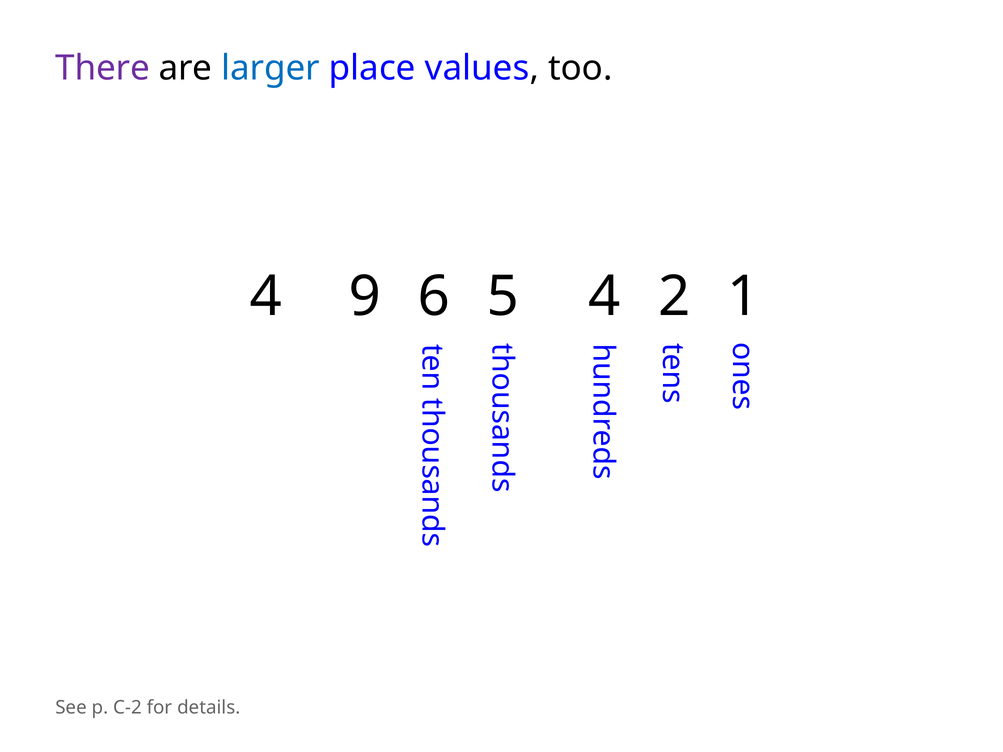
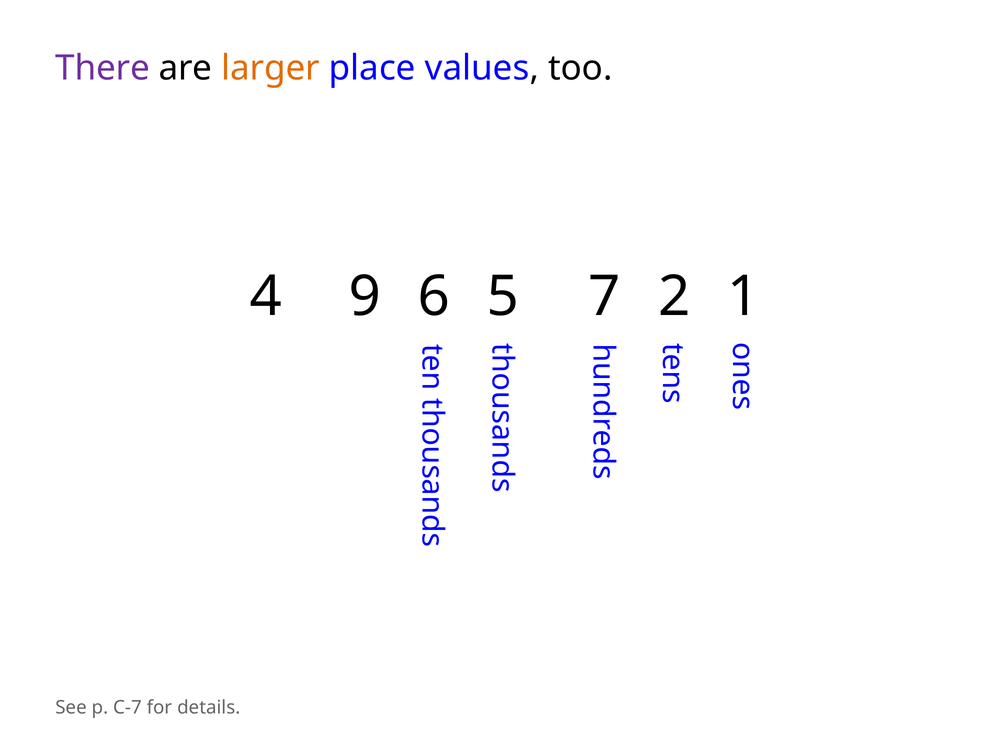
larger colour: blue -> orange (270, 68)
4 4: 4 -> 7 (604, 297)
C-2: C-2 -> C-7 (127, 708)
